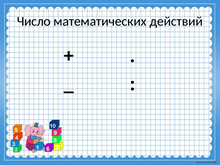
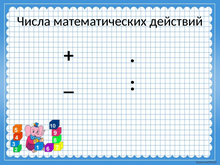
Число: Число -> Числа (34, 21)
